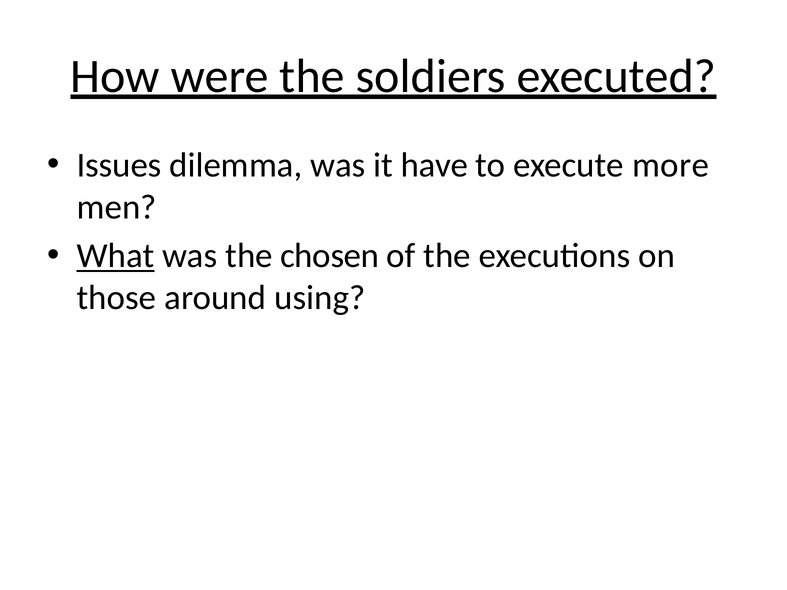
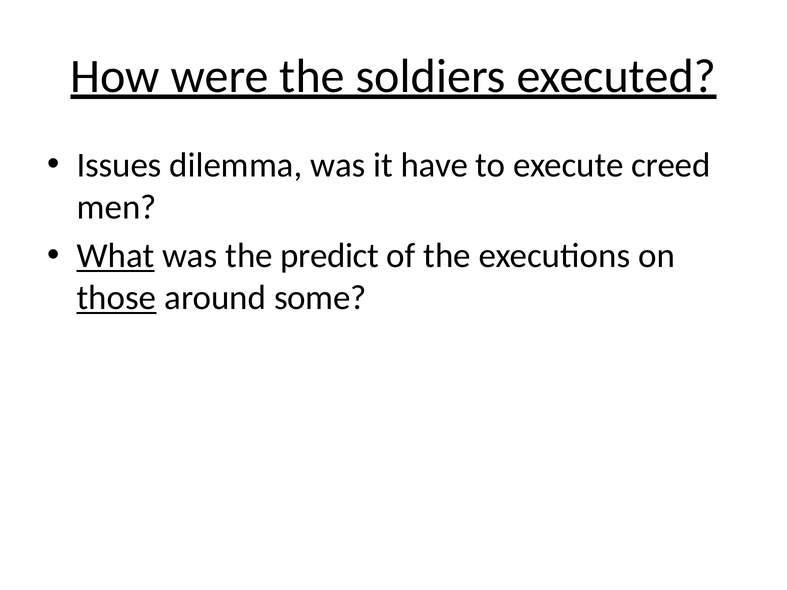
more: more -> creed (671, 165)
chosen: chosen -> predict (330, 256)
those underline: none -> present (117, 298)
using: using -> some (320, 298)
